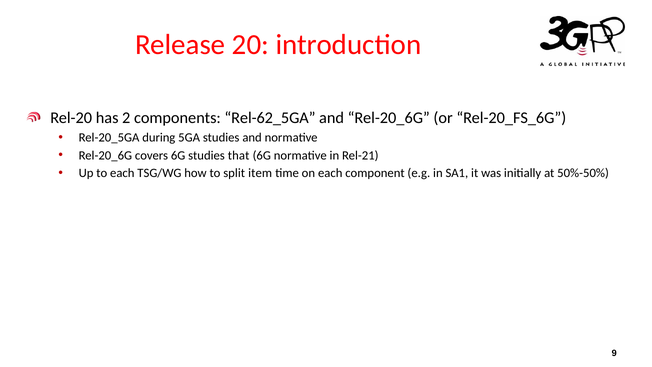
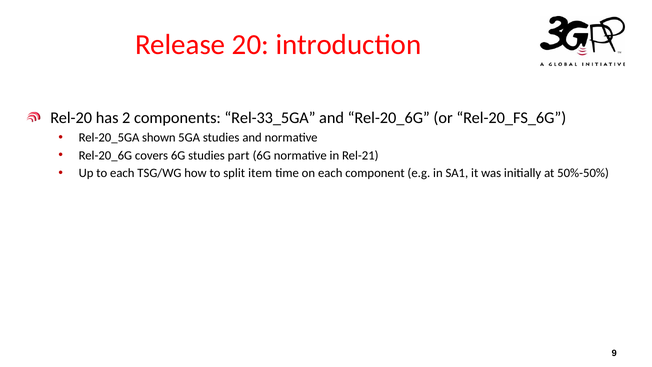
Rel-62_5GA: Rel-62_5GA -> Rel-33_5GA (270, 118)
during: during -> shown (159, 138)
that: that -> part (239, 155)
